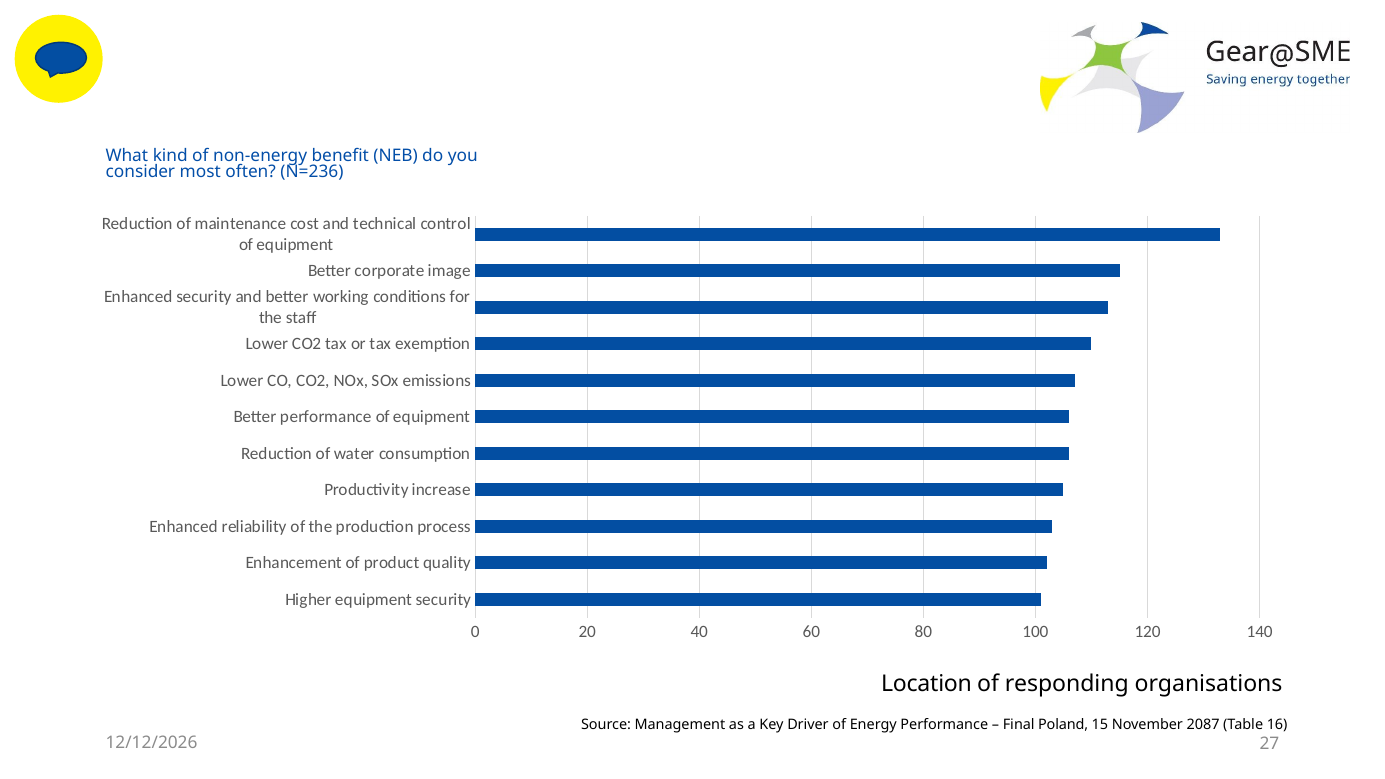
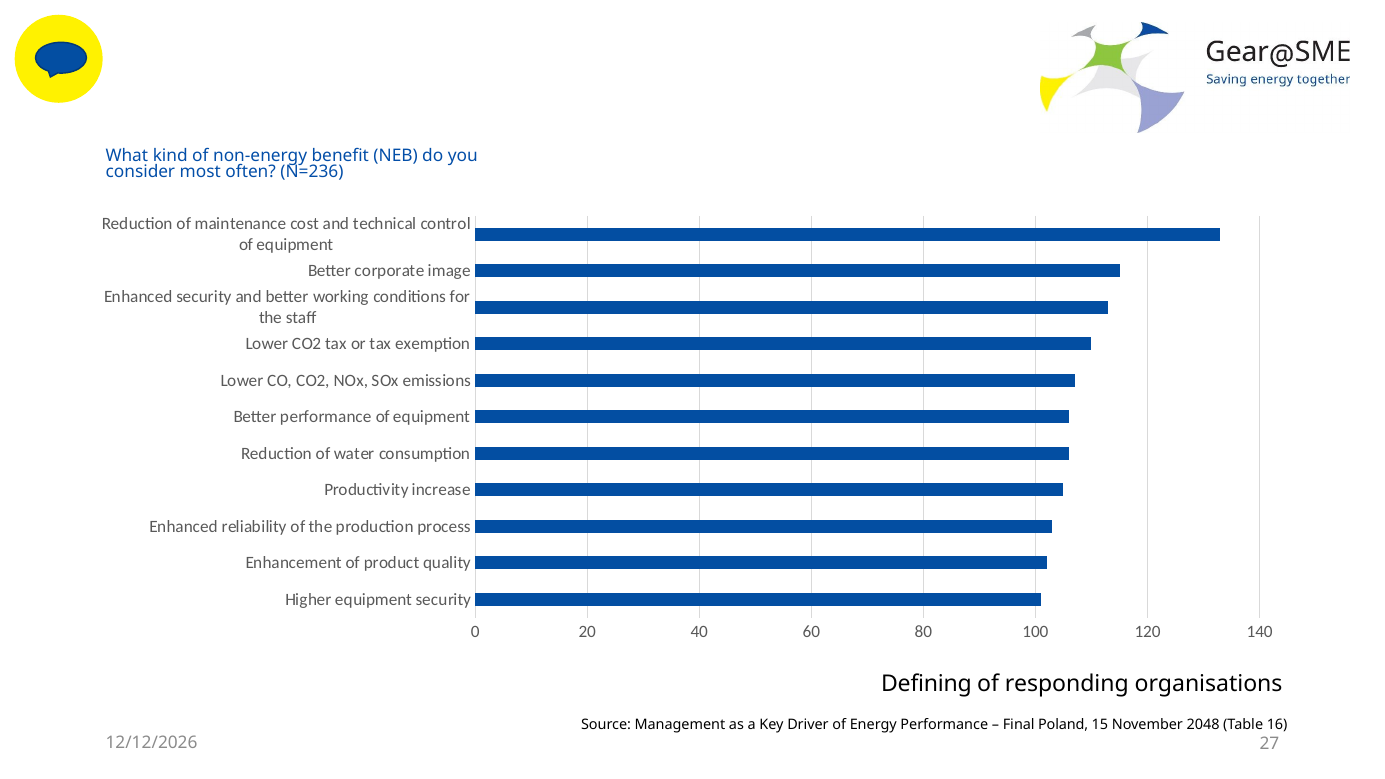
Location: Location -> Defining (927, 684)
2087: 2087 -> 2048 (1203, 724)
